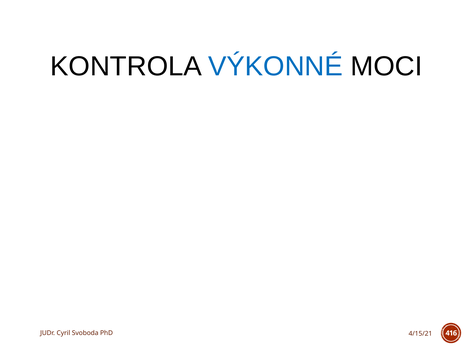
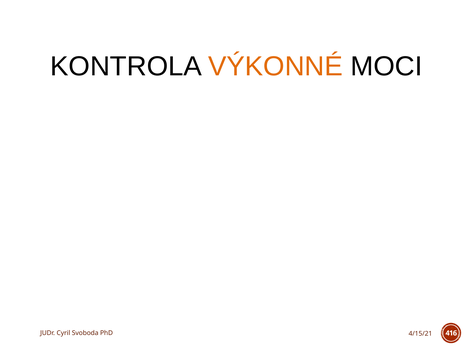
VÝKONNÉ colour: blue -> orange (275, 66)
